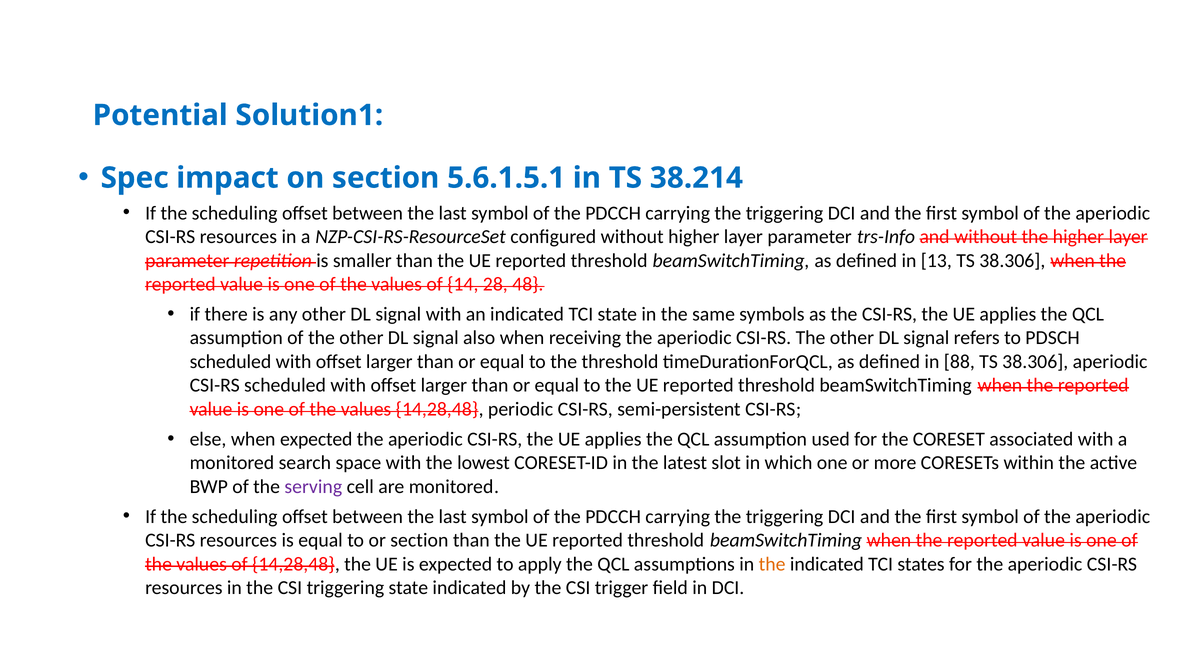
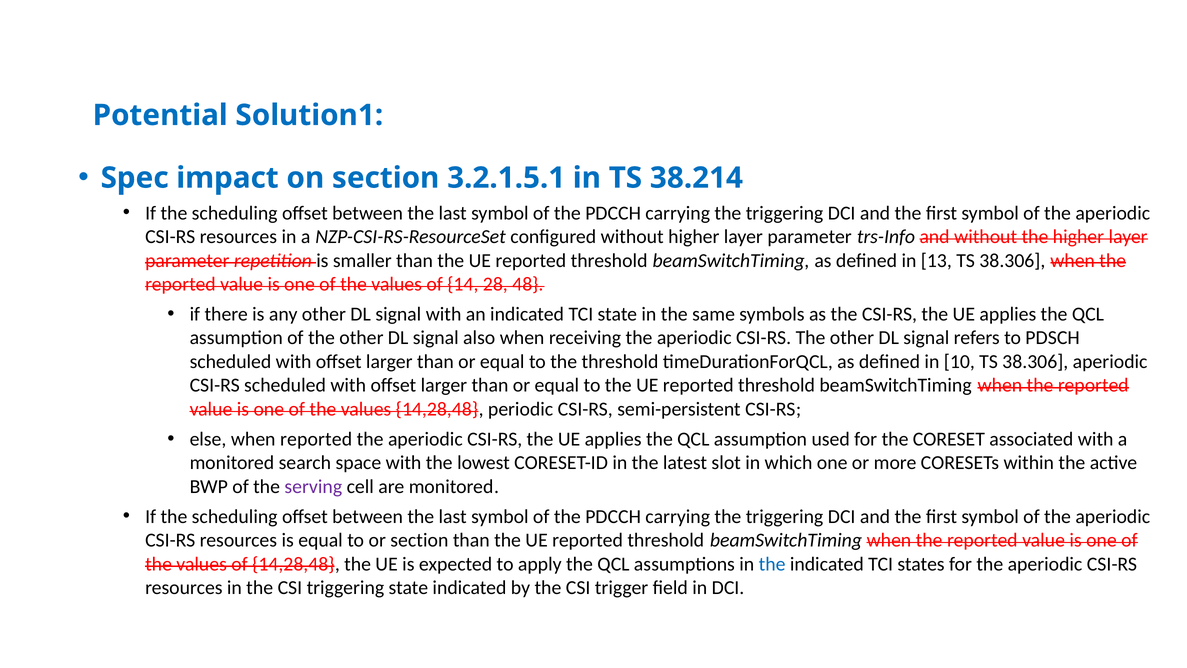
5.6.1.5.1: 5.6.1.5.1 -> 3.2.1.5.1 (506, 178)
88: 88 -> 10 (959, 362)
when expected: expected -> reported (316, 439)
the colour: orange -> blue (772, 564)
